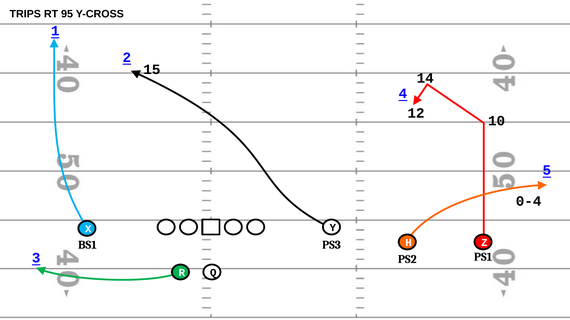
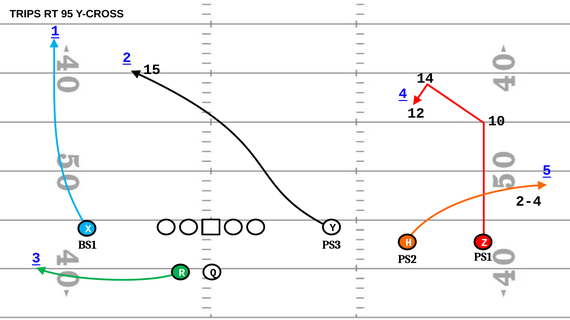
0-4: 0-4 -> 2-4 (529, 202)
